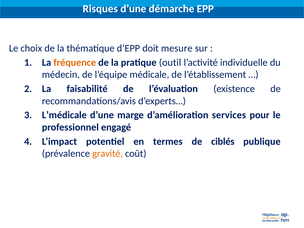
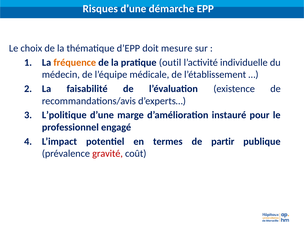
L’médicale: L’médicale -> L’politique (64, 115)
services: services -> instauré (229, 115)
ciblés: ciblés -> partir (223, 141)
gravité colour: orange -> red (108, 154)
